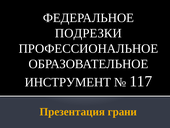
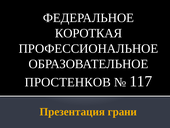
ПОДРЕЗКИ: ПОДРЕЗКИ -> КОРОТКАЯ (89, 33)
ИНСТРУМЕНТ: ИНСТРУМЕНТ -> ПРОСТЕНКОВ (68, 82)
